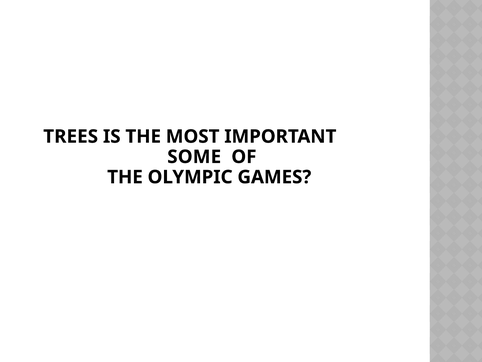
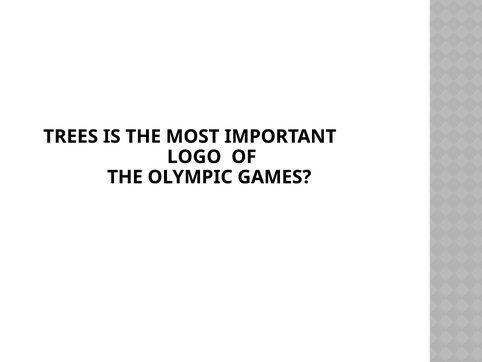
SOME: SOME -> LOGO (194, 157)
